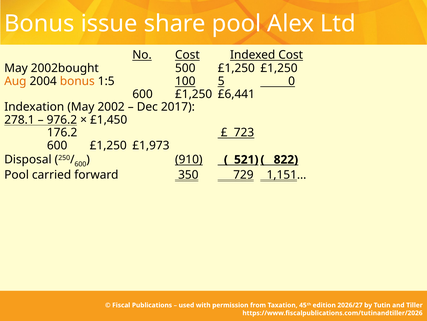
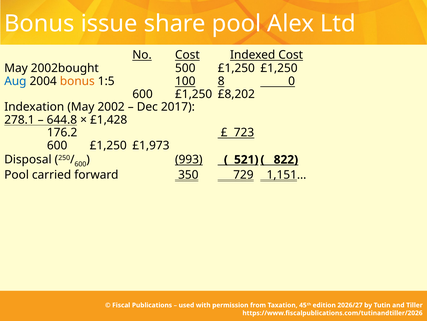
Aug colour: orange -> blue (15, 81)
5: 5 -> 8 (221, 81)
£6,441: £6,441 -> £8,202 (236, 94)
976.2: 976.2 -> 644.8 (62, 119)
£1,450: £1,450 -> £1,428 (109, 119)
910: 910 -> 993 (189, 159)
